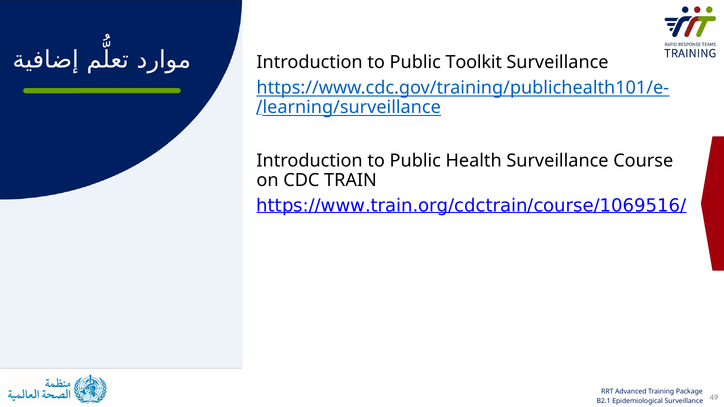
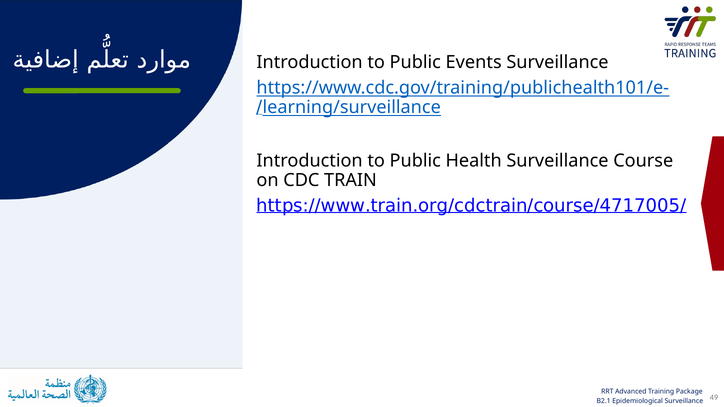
Toolkit: Toolkit -> Events (474, 62)
https://www.train.org/cdctrain/course/1069516/: https://www.train.org/cdctrain/course/1069516/ -> https://www.train.org/cdctrain/course/4717005/ (471, 206)
